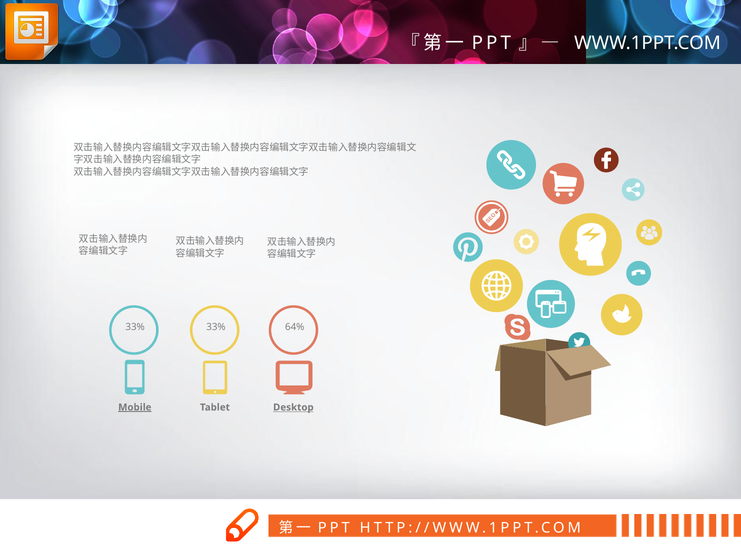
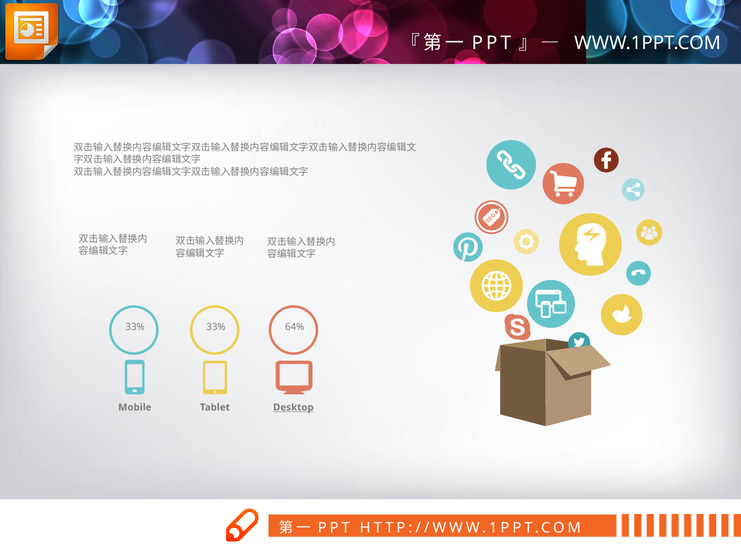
Mobile underline: present -> none (135, 407)
